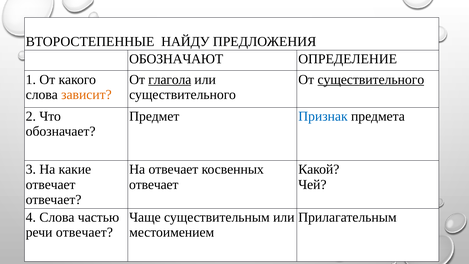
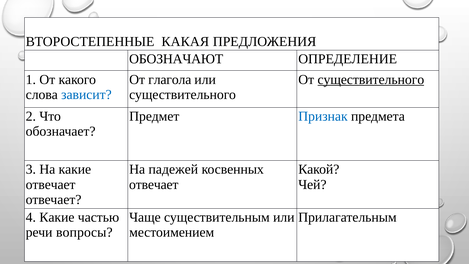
НАЙДУ: НАЙДУ -> КАКАЯ (185, 42)
глагола underline: present -> none (170, 79)
зависит colour: orange -> blue (86, 95)
На отвечает: отвечает -> падежей (173, 169)
4 Слова: Слова -> Какие (57, 217)
речи отвечает: отвечает -> вопросы (84, 232)
